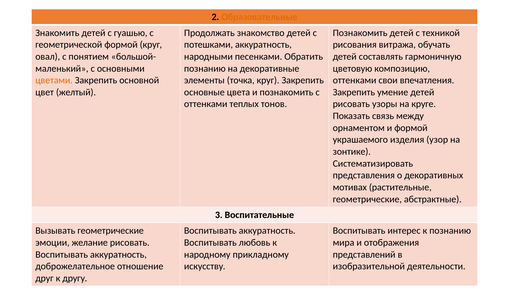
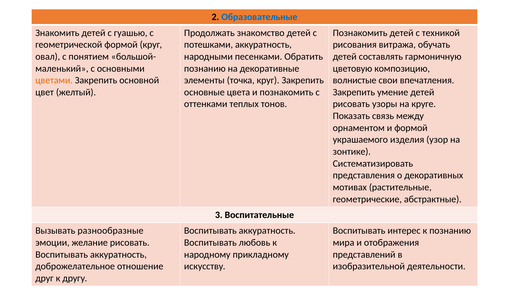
Образовательные colour: orange -> blue (259, 17)
оттенками: оттенками -> волнистые (355, 80)
Вызывать геометрические: геометрические -> разнообразные (111, 230)
